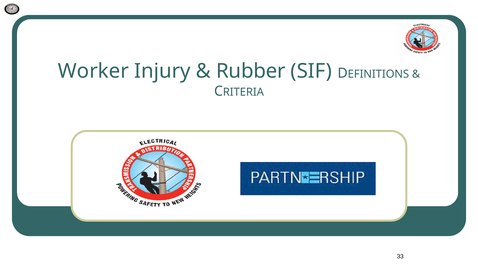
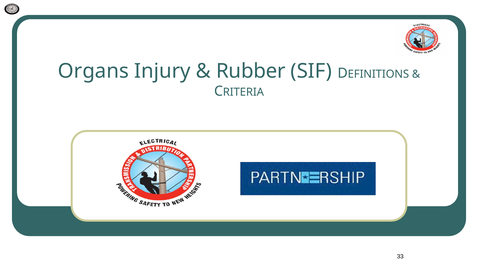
Worker: Worker -> Organs (93, 71)
